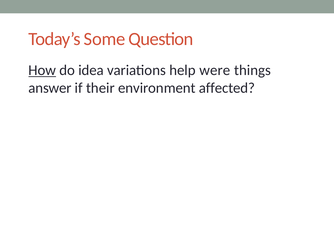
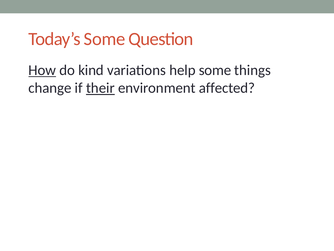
idea: idea -> kind (91, 70)
help were: were -> some (215, 70)
answer: answer -> change (50, 88)
their underline: none -> present (100, 88)
